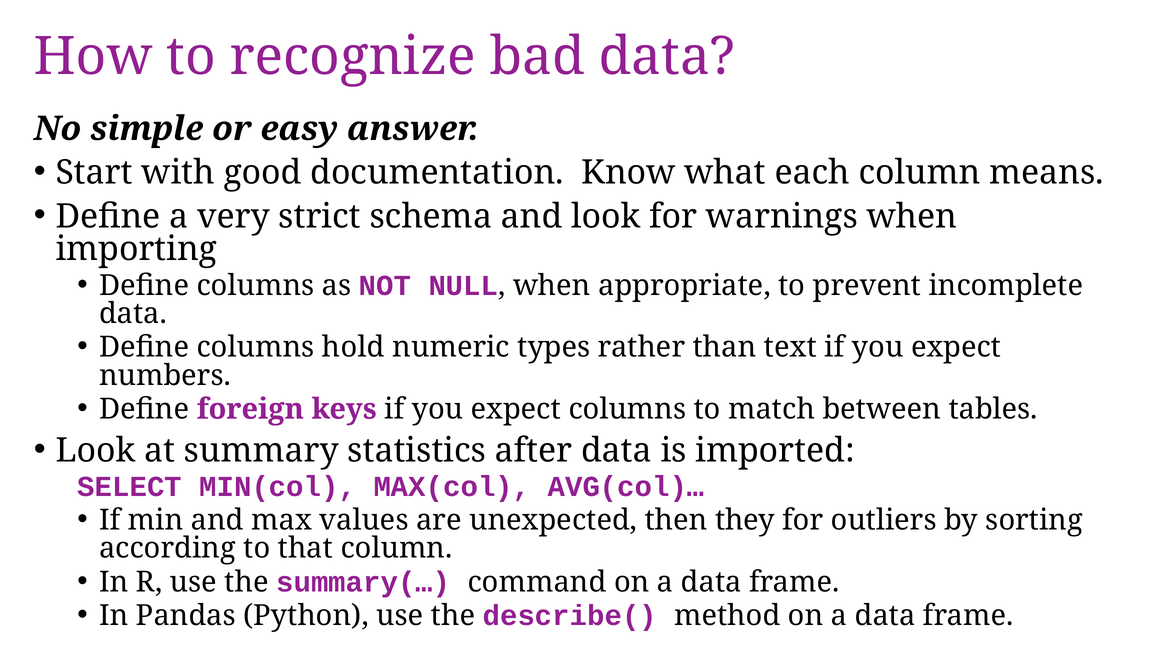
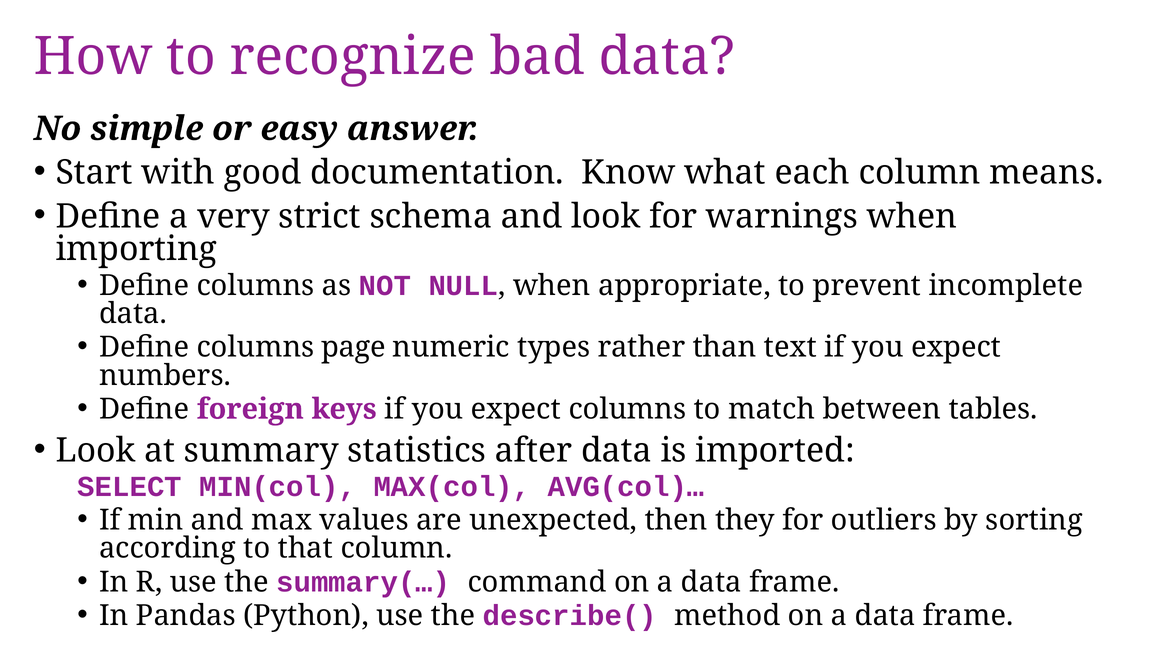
hold: hold -> page (354, 347)
